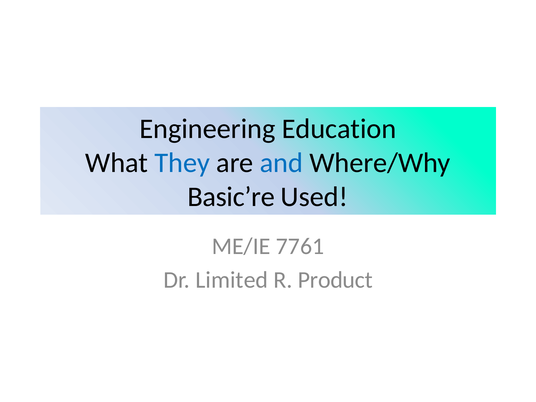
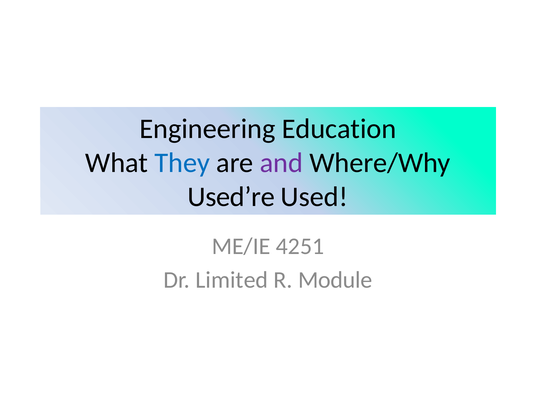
and colour: blue -> purple (281, 163)
Basic’re: Basic’re -> Used’re (231, 197)
7761: 7761 -> 4251 (300, 246)
Product: Product -> Module (335, 280)
